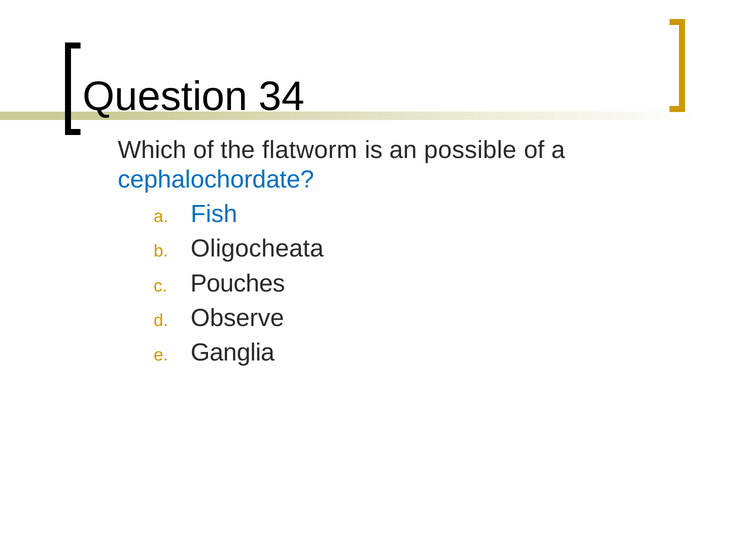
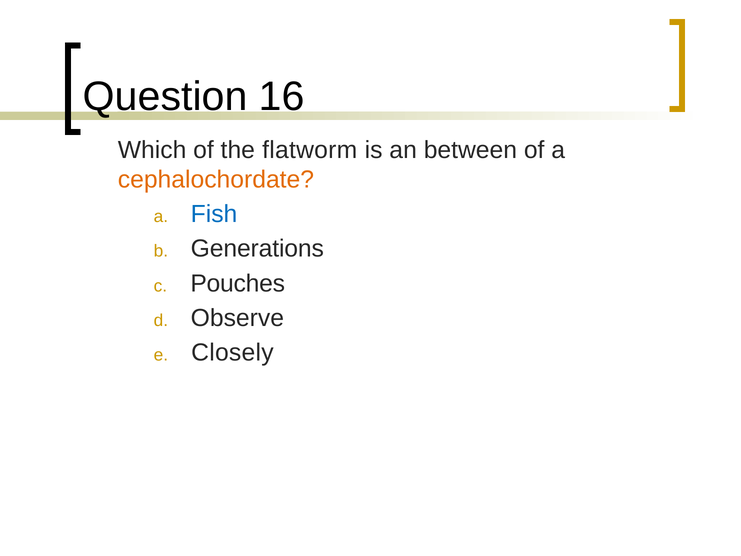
34: 34 -> 16 (282, 97)
possible: possible -> between (470, 150)
cephalochordate colour: blue -> orange (216, 180)
Oligocheata: Oligocheata -> Generations (257, 249)
Ganglia: Ganglia -> Closely (232, 352)
